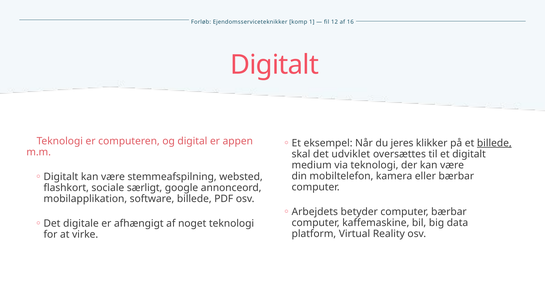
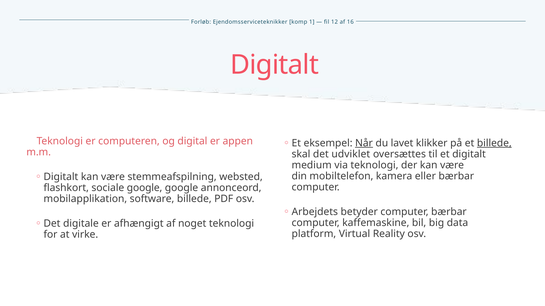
Når underline: none -> present (364, 143)
jeres: jeres -> lavet (402, 143)
sociale særligt: særligt -> google (145, 188)
